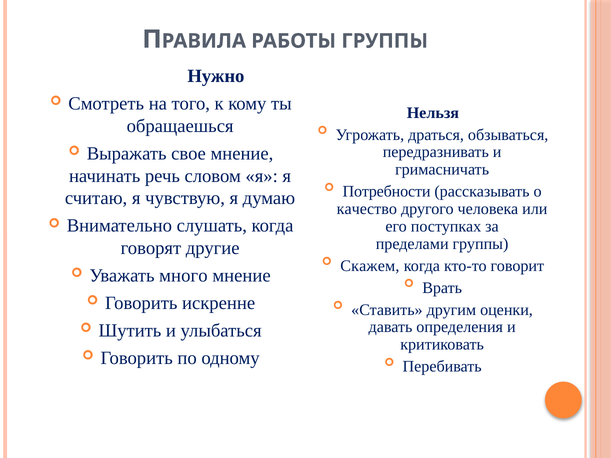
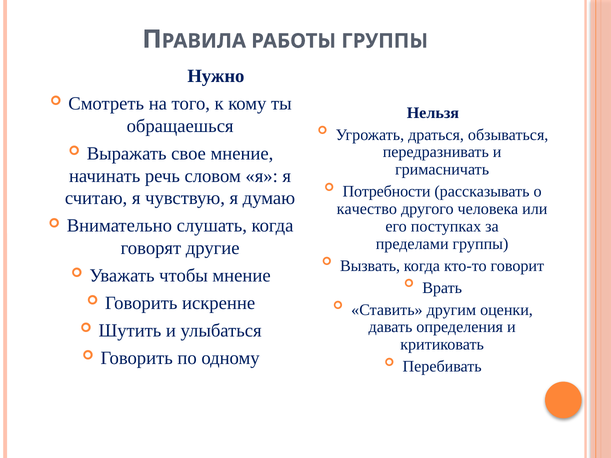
Скажем: Скажем -> Вызвать (370, 266)
много: много -> чтобы (184, 276)
